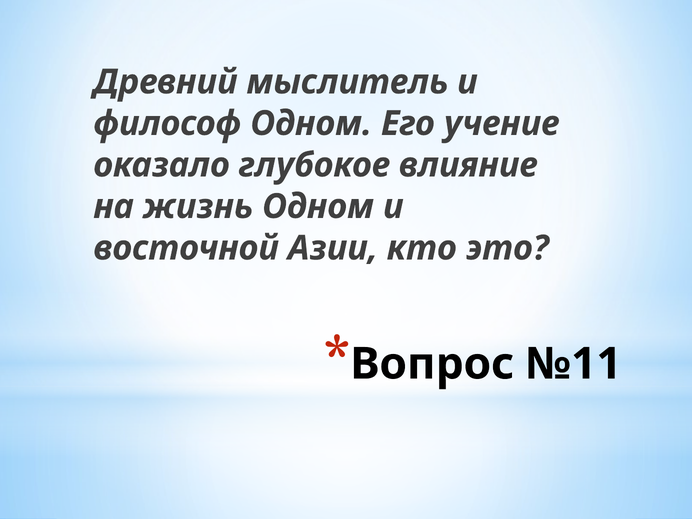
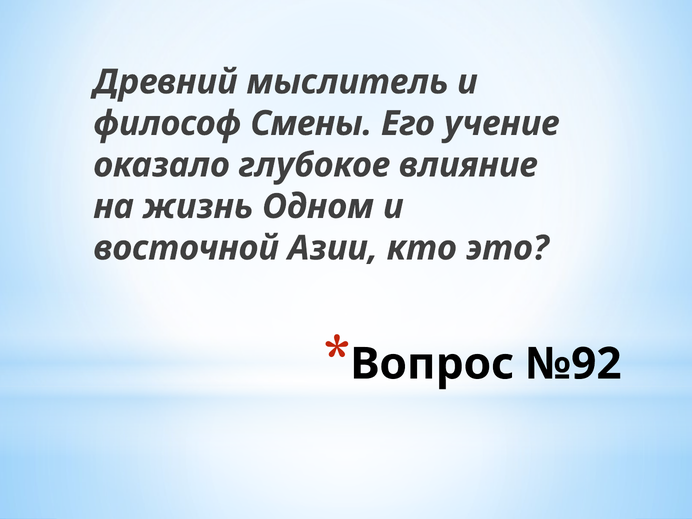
философ Одном: Одном -> Смены (311, 124)
№11: №11 -> №92 (574, 364)
